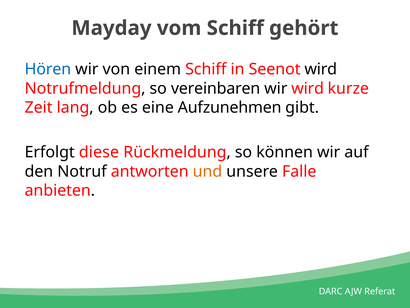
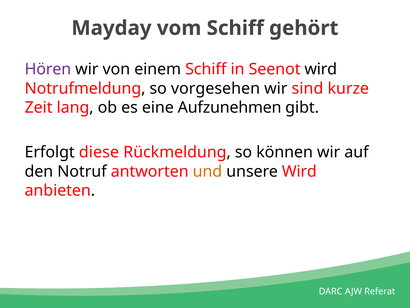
Hören colour: blue -> purple (48, 69)
vereinbaren: vereinbaren -> vorgesehen (215, 88)
wir wird: wird -> sind (307, 88)
unsere Falle: Falle -> Wird (299, 171)
